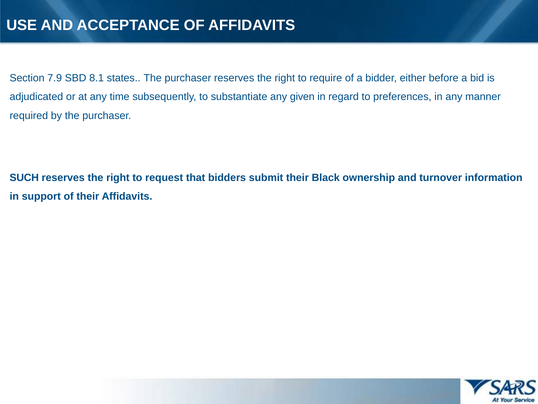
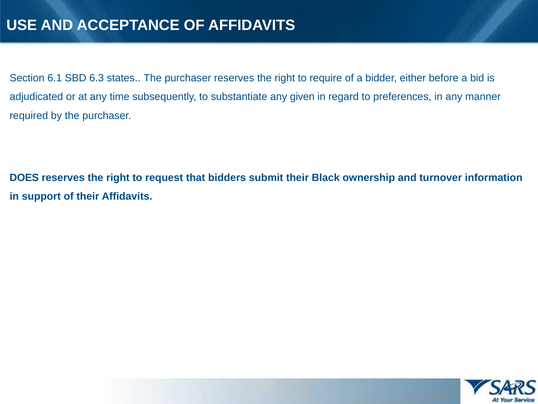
7.9: 7.9 -> 6.1 (55, 78)
8.1: 8.1 -> 6.3 (97, 78)
SUCH: SUCH -> DOES (24, 177)
